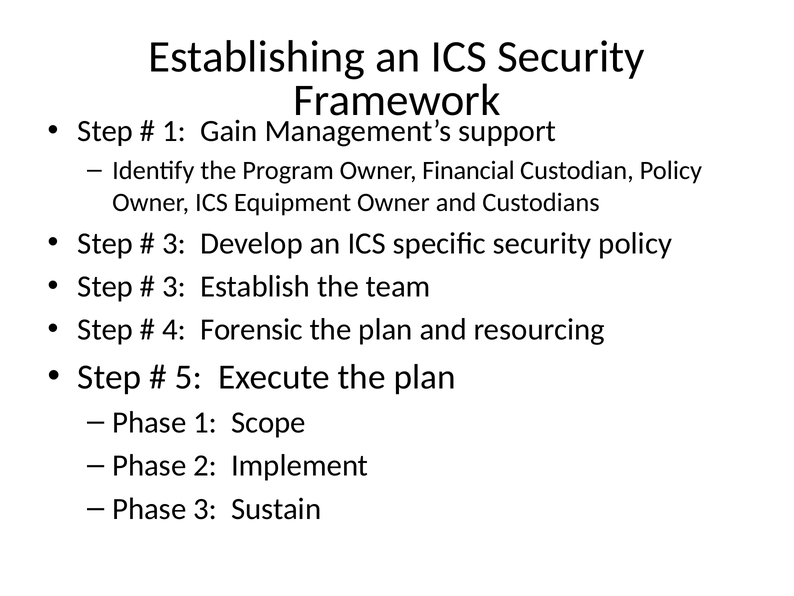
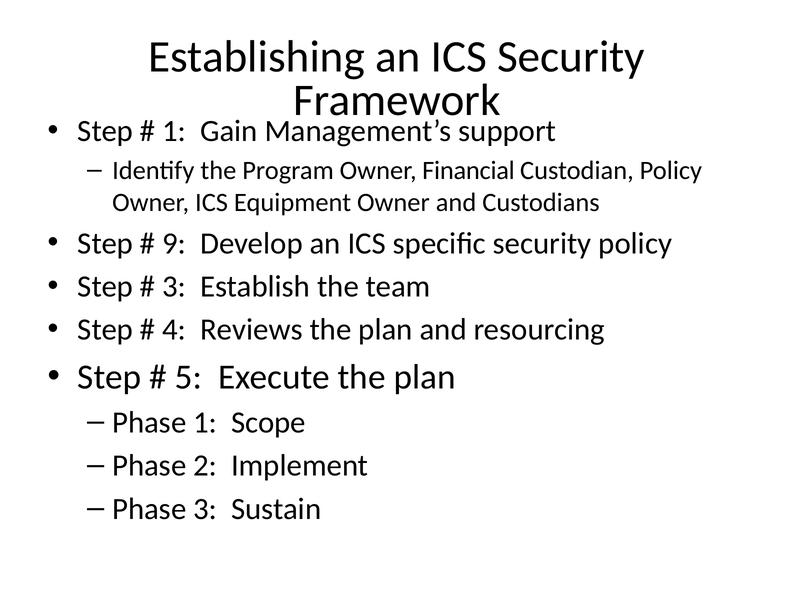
3: 3 -> 9 (174, 243)
Forensic: Forensic -> Reviews (251, 329)
